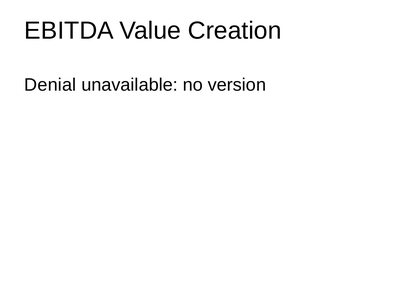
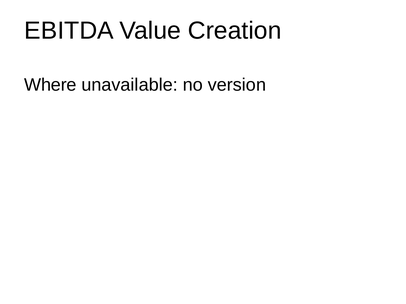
Denial: Denial -> Where (50, 85)
